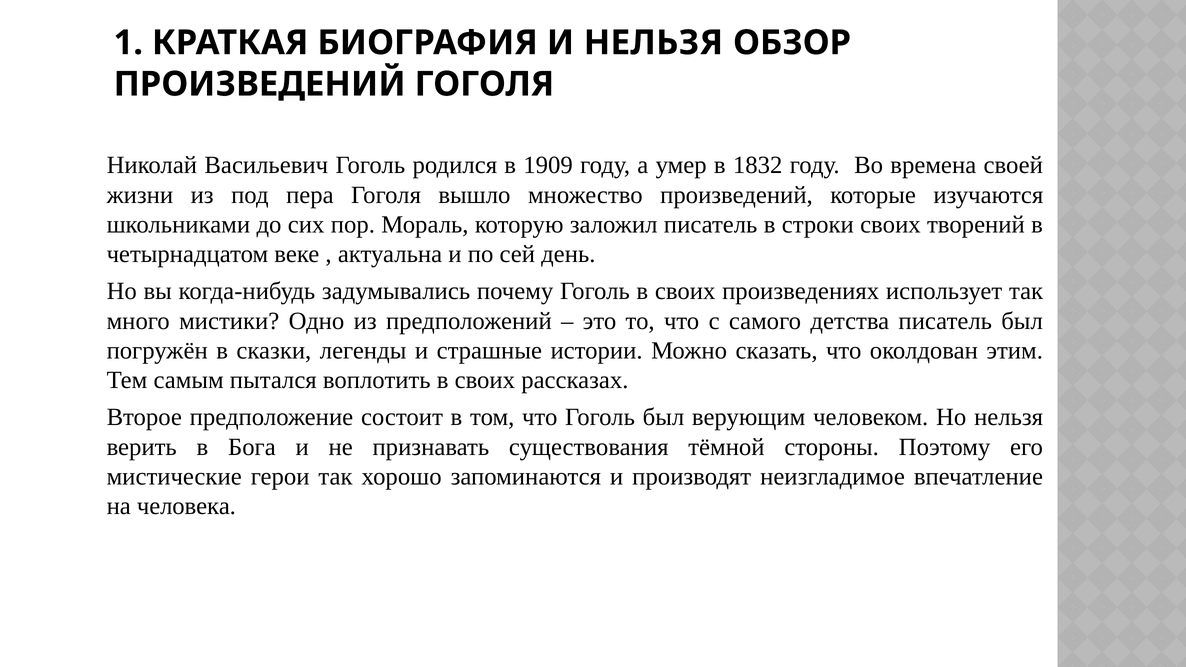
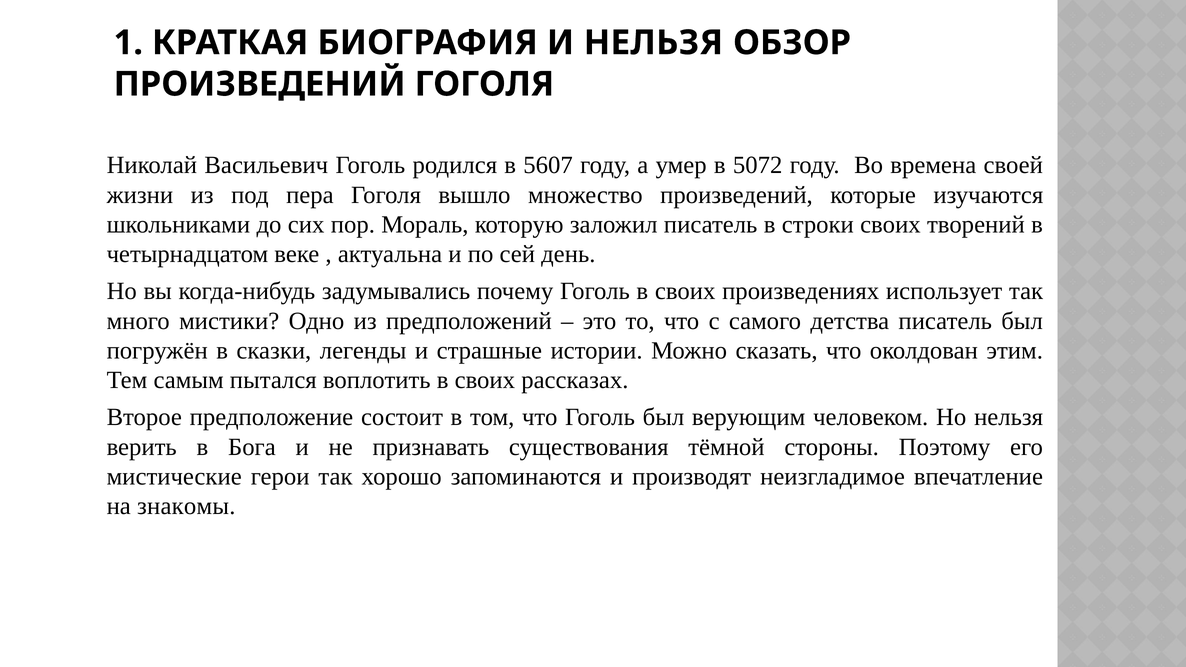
1909: 1909 -> 5607 (548, 165)
1832: 1832 -> 5072 (758, 165)
человека: человека -> знакомы (186, 506)
